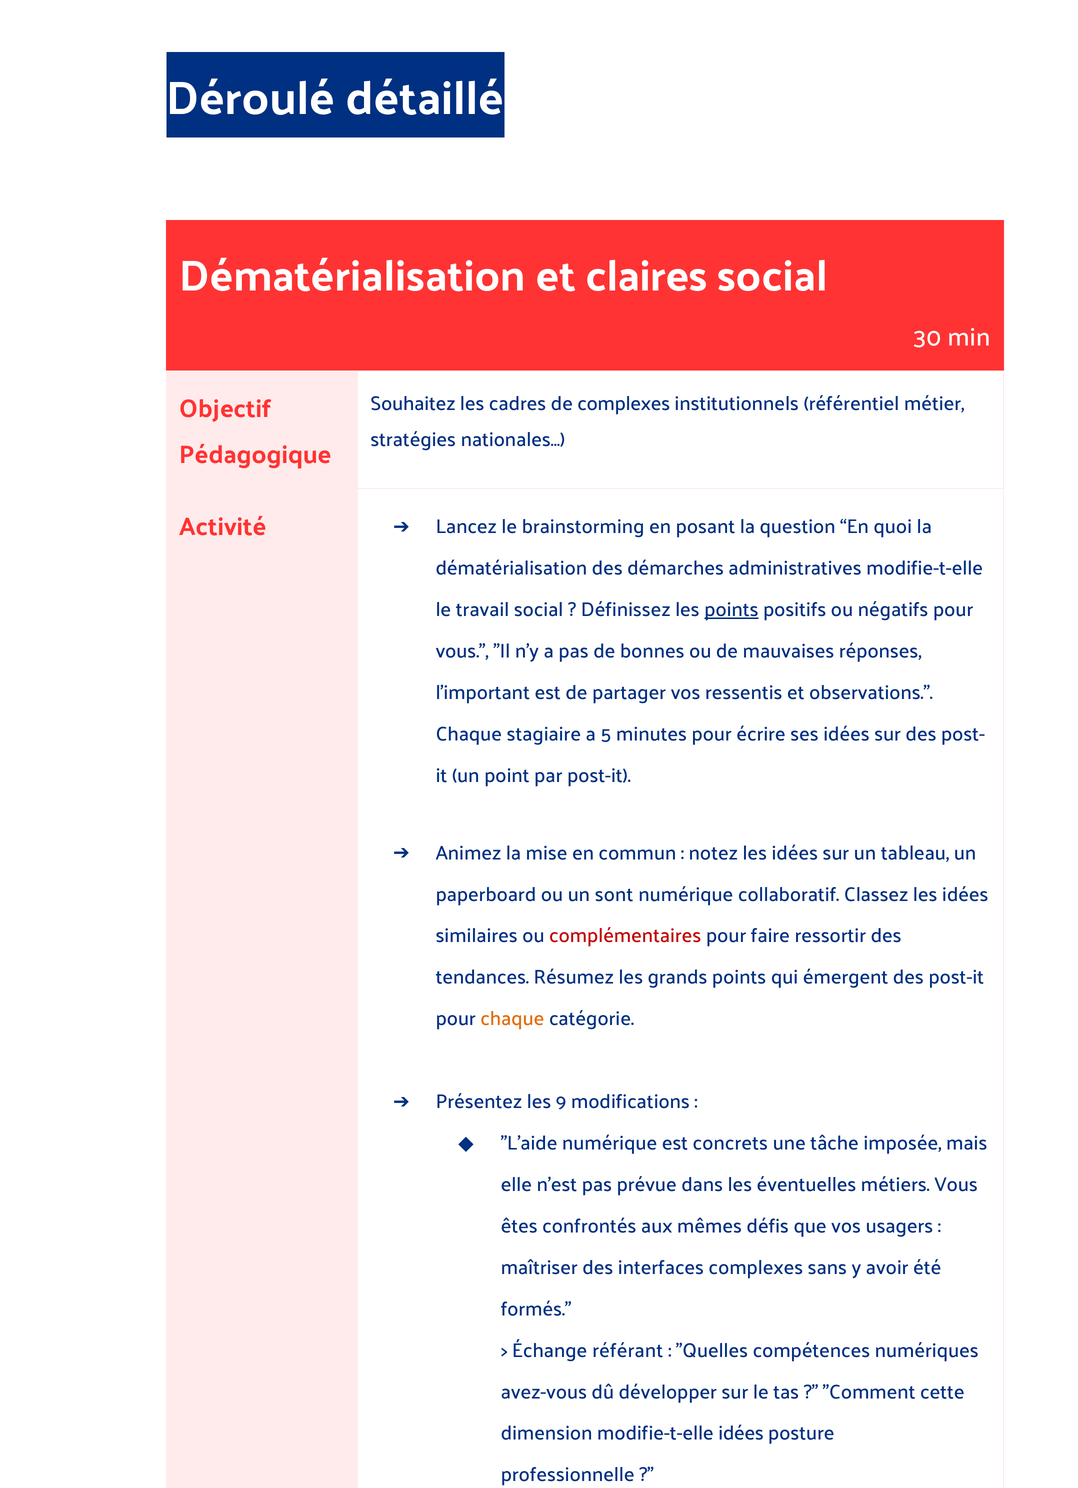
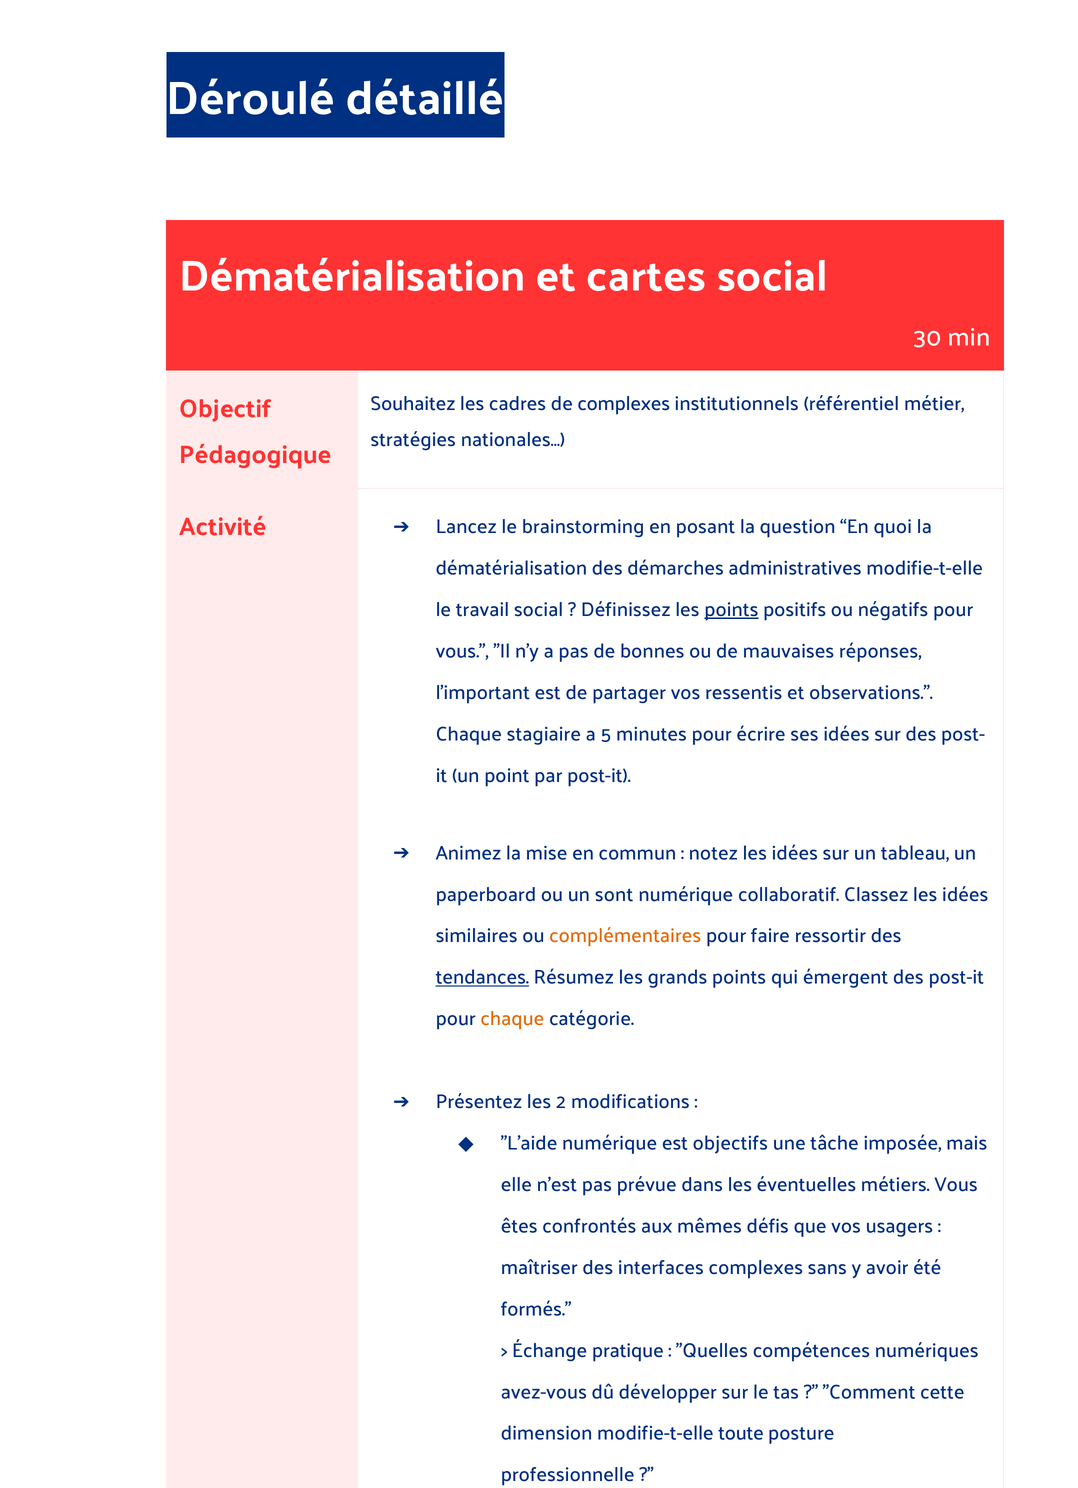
claires: claires -> cartes (646, 277)
complémentaires colour: red -> orange (625, 936)
tendances underline: none -> present (482, 978)
9: 9 -> 2 (561, 1102)
concrets: concrets -> objectifs (730, 1144)
référant: référant -> pratique (628, 1351)
modifie-t-elle idées: idées -> toute (741, 1434)
